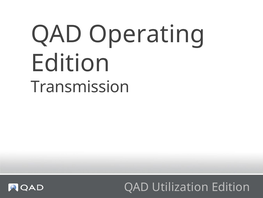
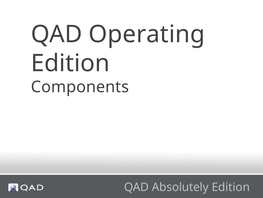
Transmission: Transmission -> Components (80, 87)
Utilization: Utilization -> Absolutely (180, 187)
